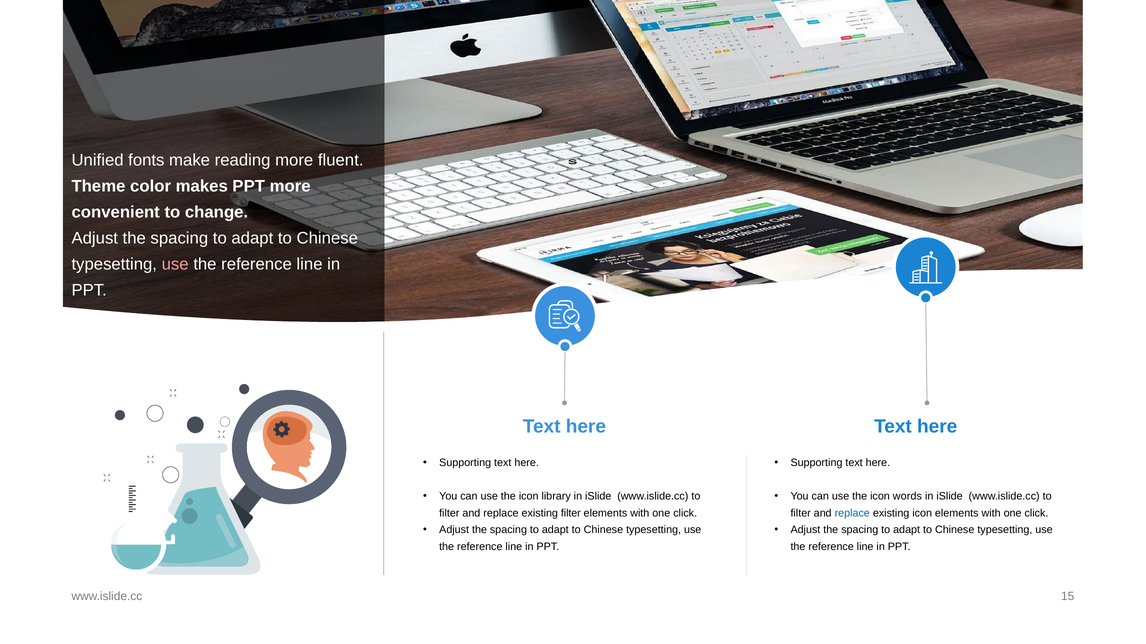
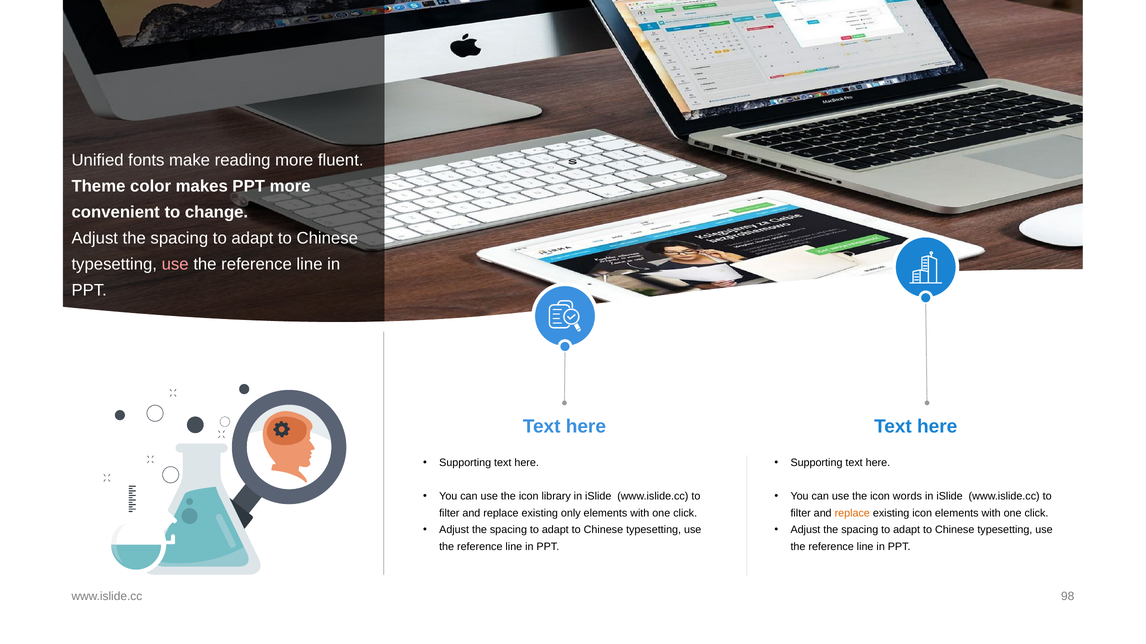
existing filter: filter -> only (571, 513)
replace colour: blue -> orange (852, 513)
15: 15 -> 98 (1068, 597)
